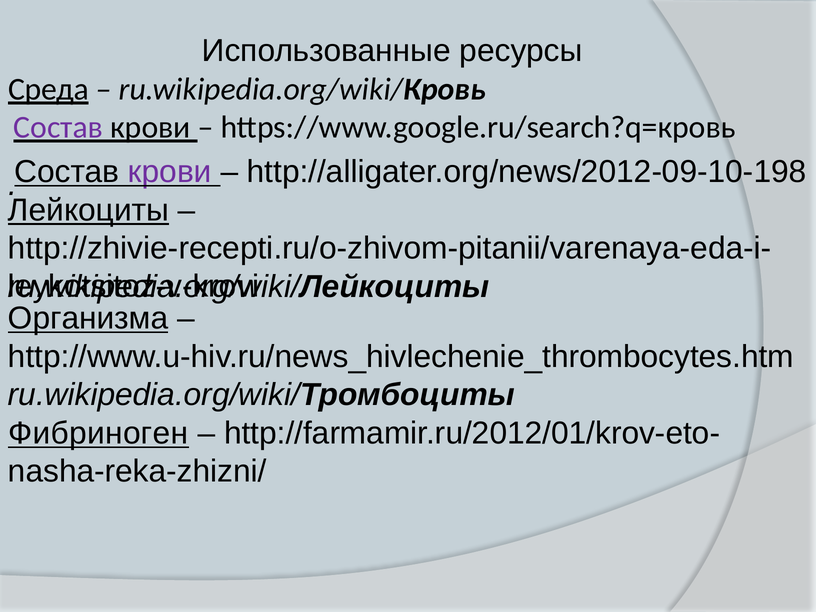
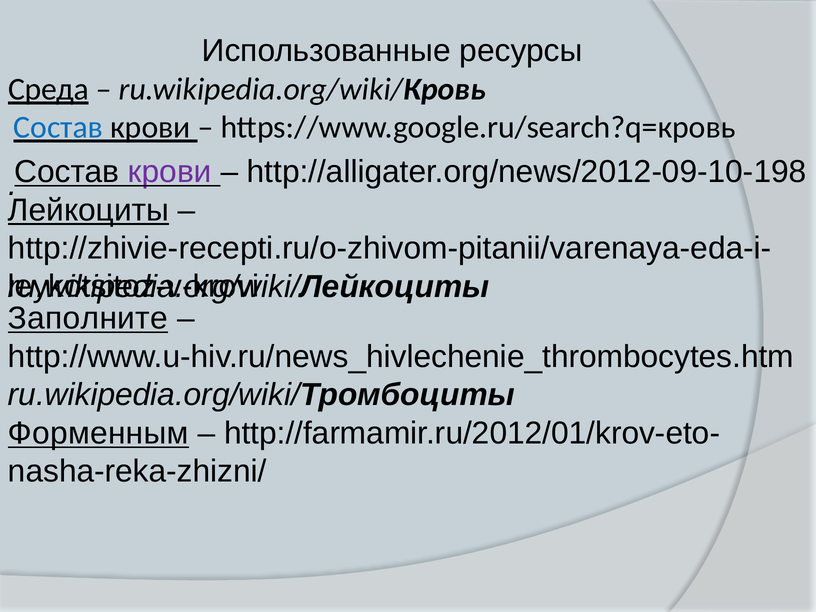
Состав colour: purple -> blue (58, 127)
Организма: Организма -> Заполните (88, 318)
Фибриноген: Фибриноген -> Форменным (98, 433)
